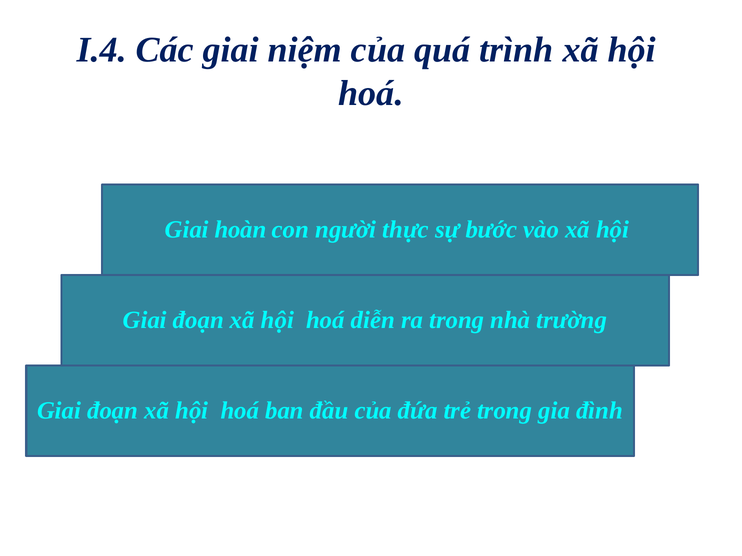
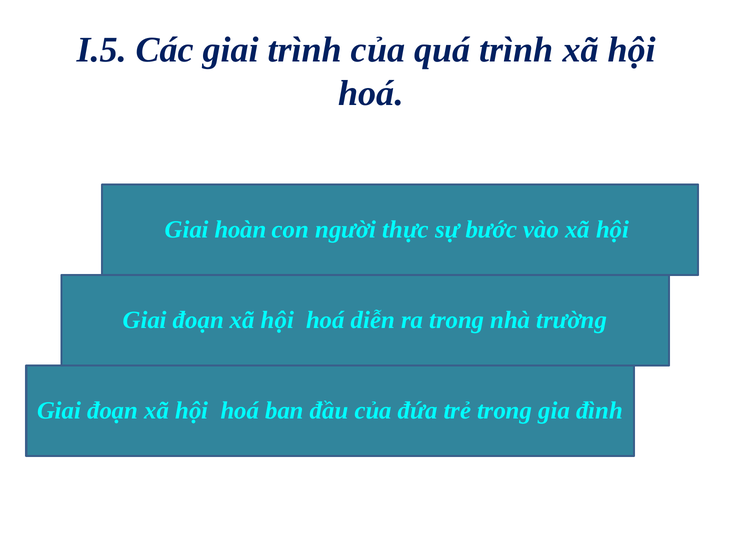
I.4: I.4 -> I.5 (102, 50)
giai niệm: niệm -> trình (305, 50)
